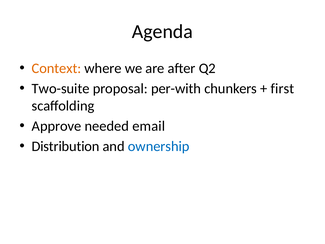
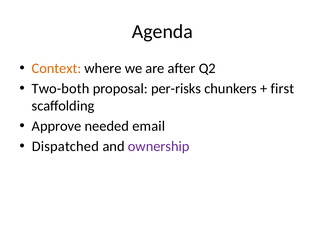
Two-suite: Two-suite -> Two-both (61, 88)
per-with: per-with -> per-risks (176, 88)
Distribution: Distribution -> Dispatched (65, 146)
ownership colour: blue -> purple (159, 146)
